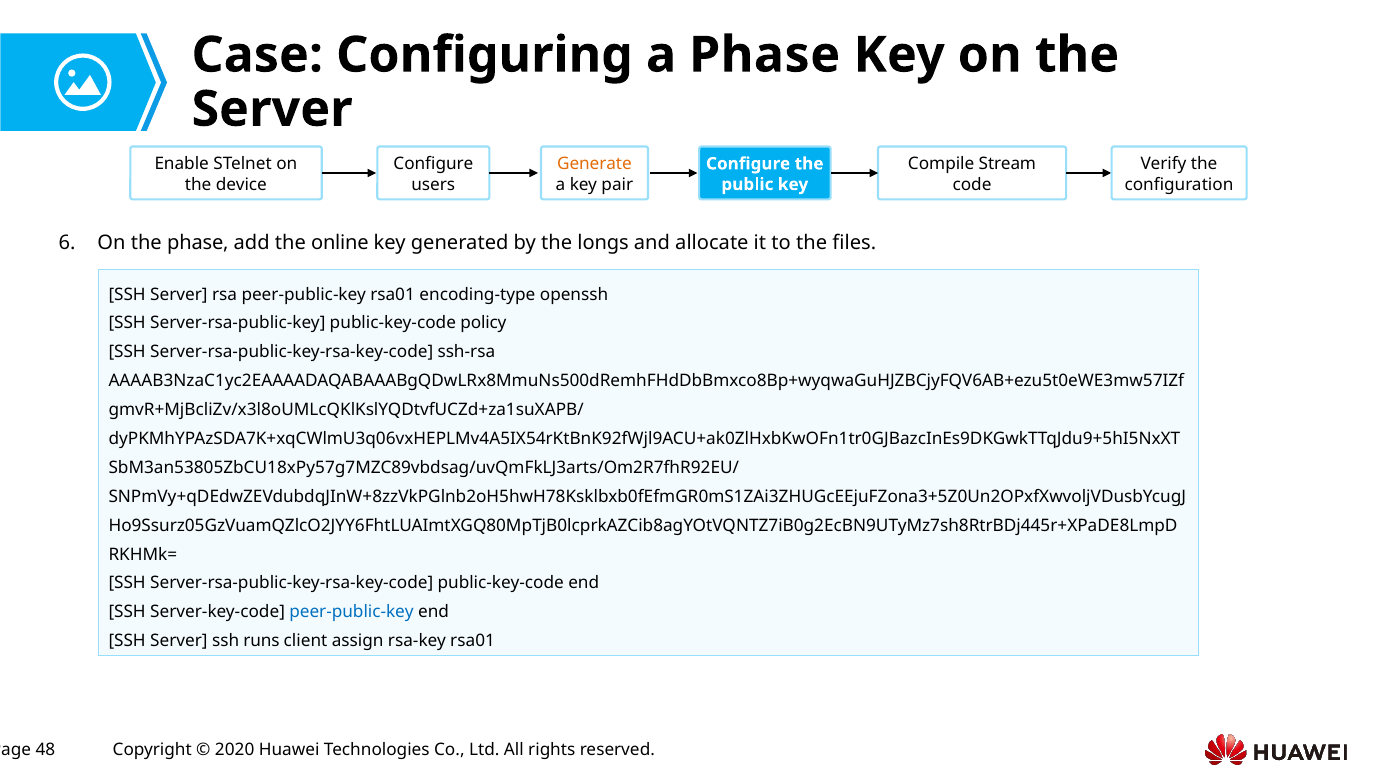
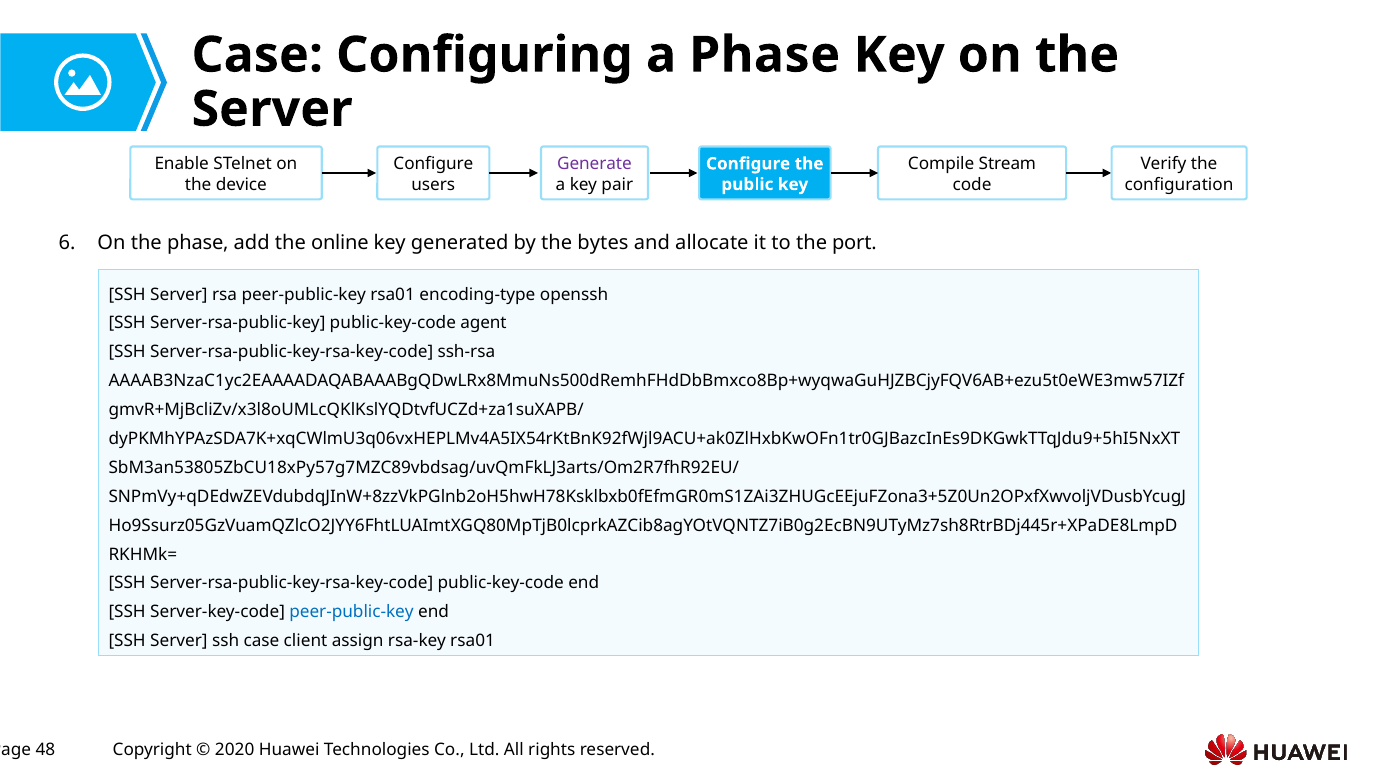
Generate colour: orange -> purple (594, 164)
longs: longs -> bytes (603, 243)
files: files -> port (854, 243)
policy: policy -> agent (483, 324)
ssh runs: runs -> case (261, 642)
